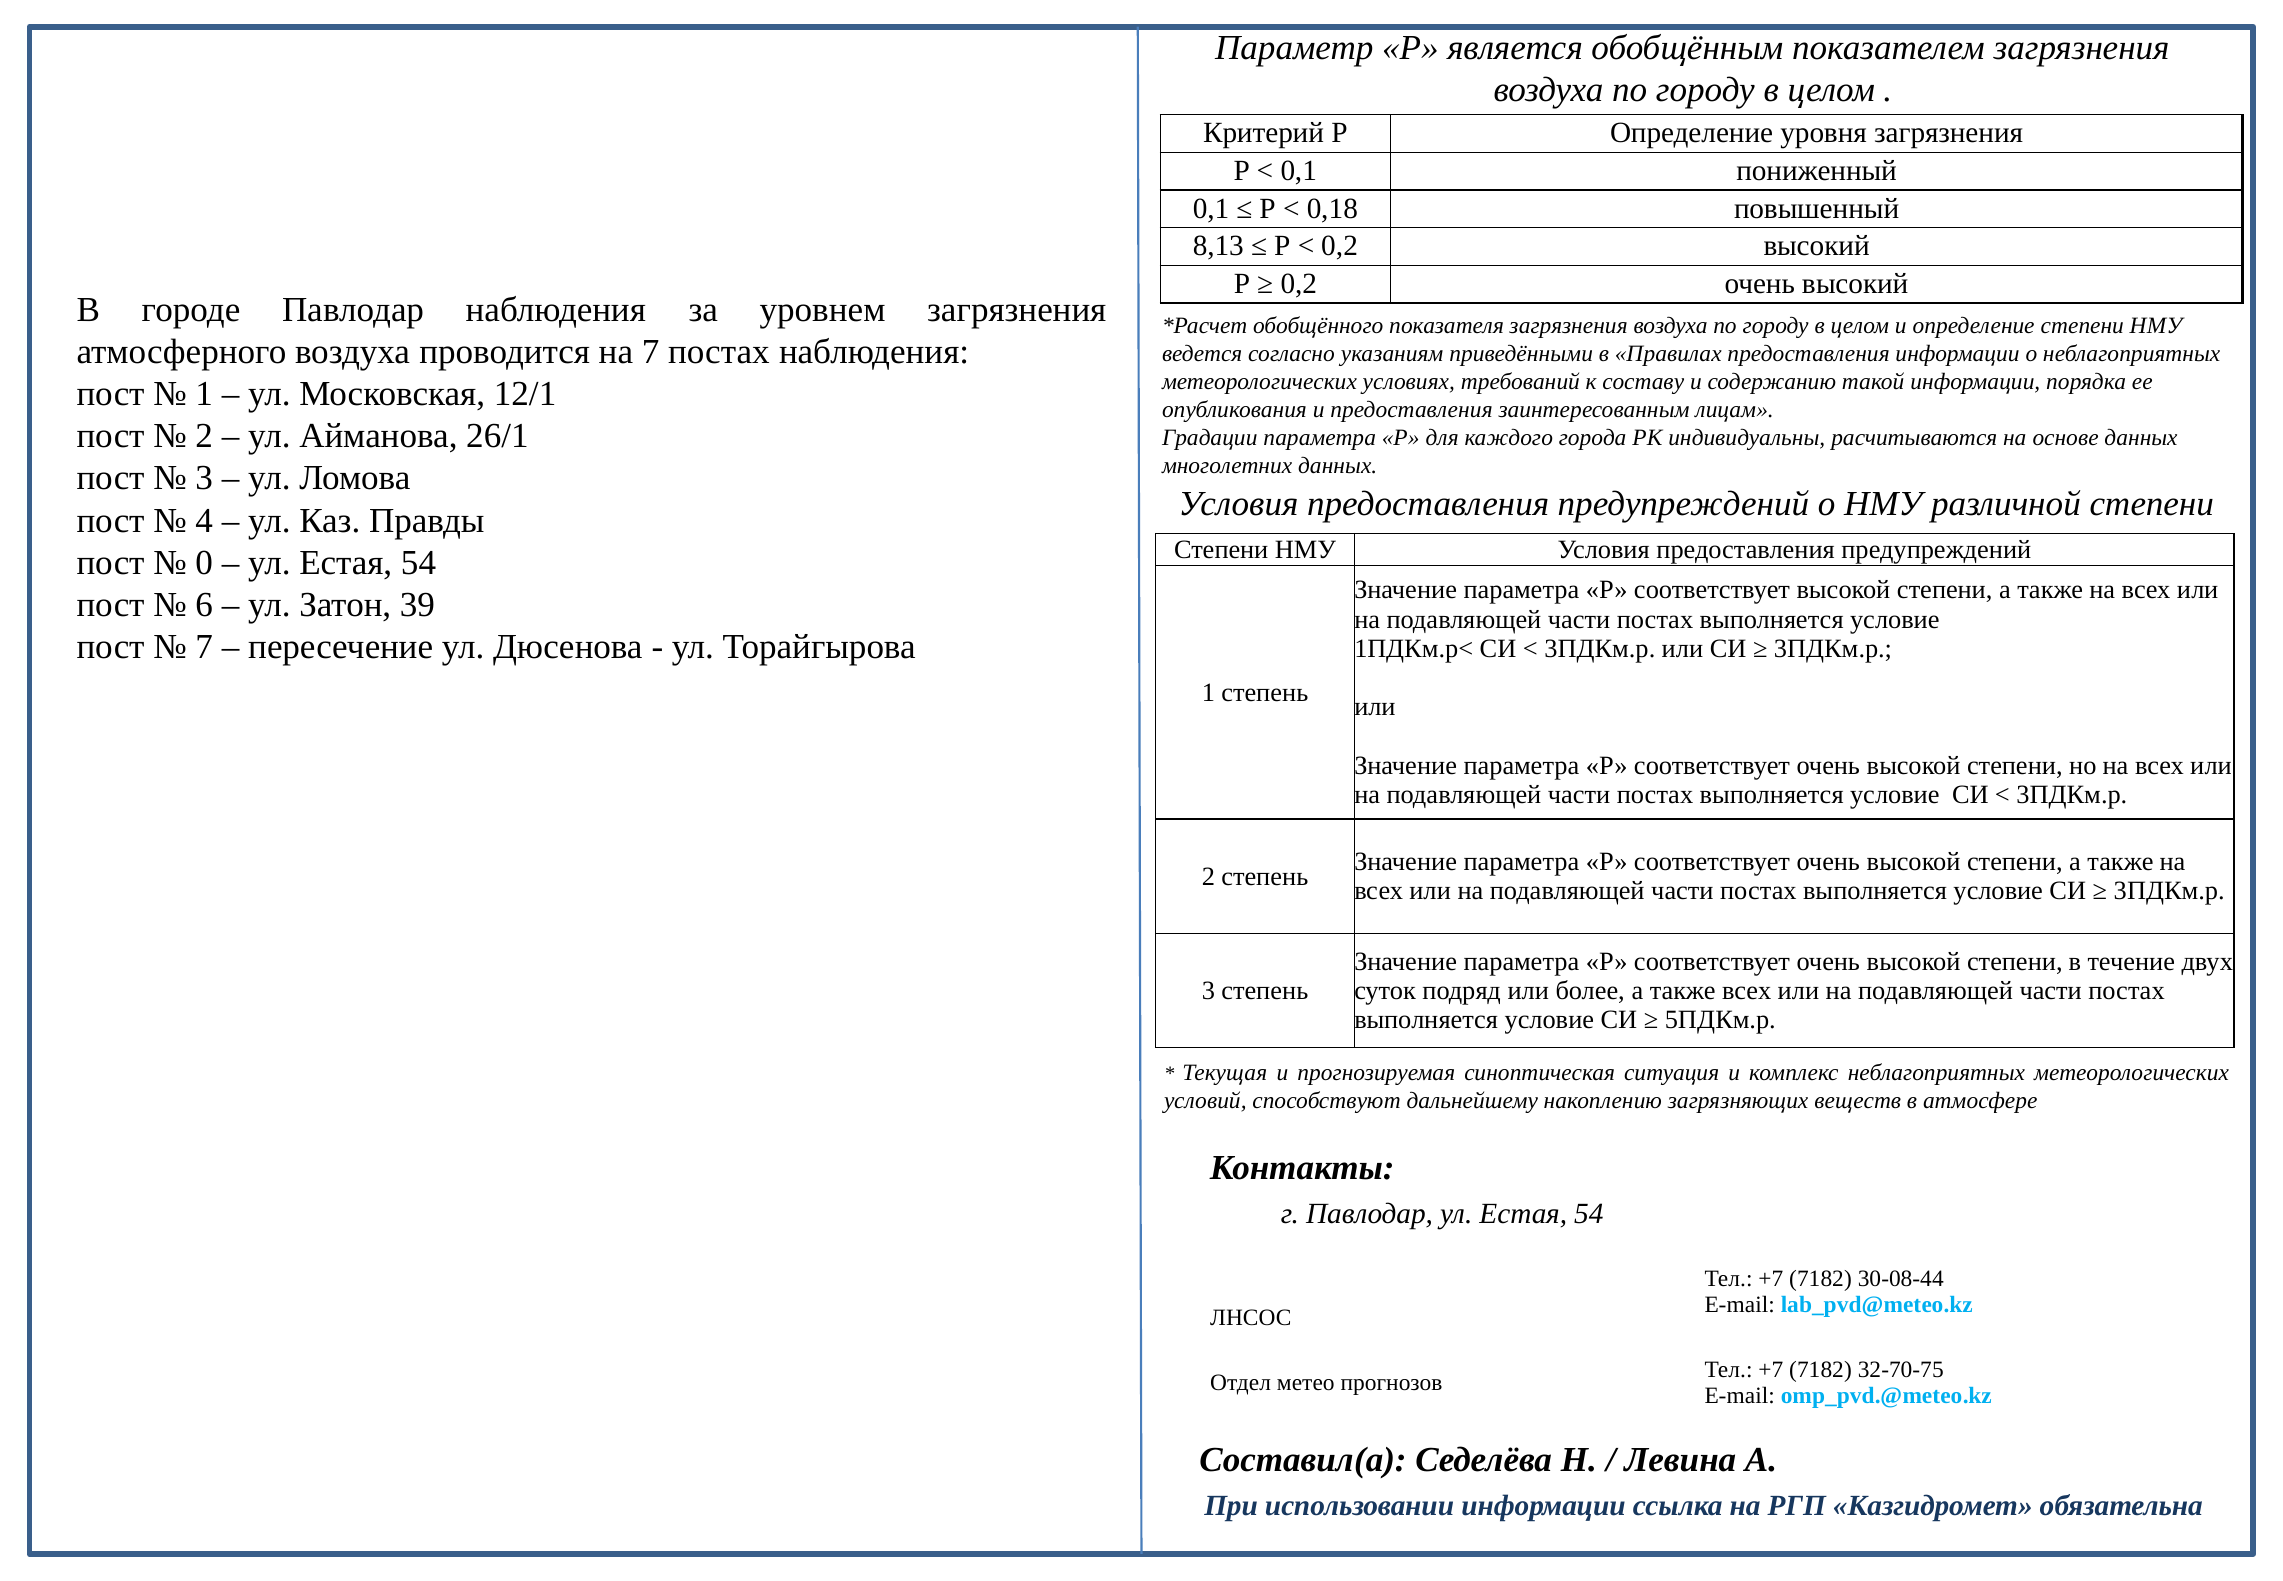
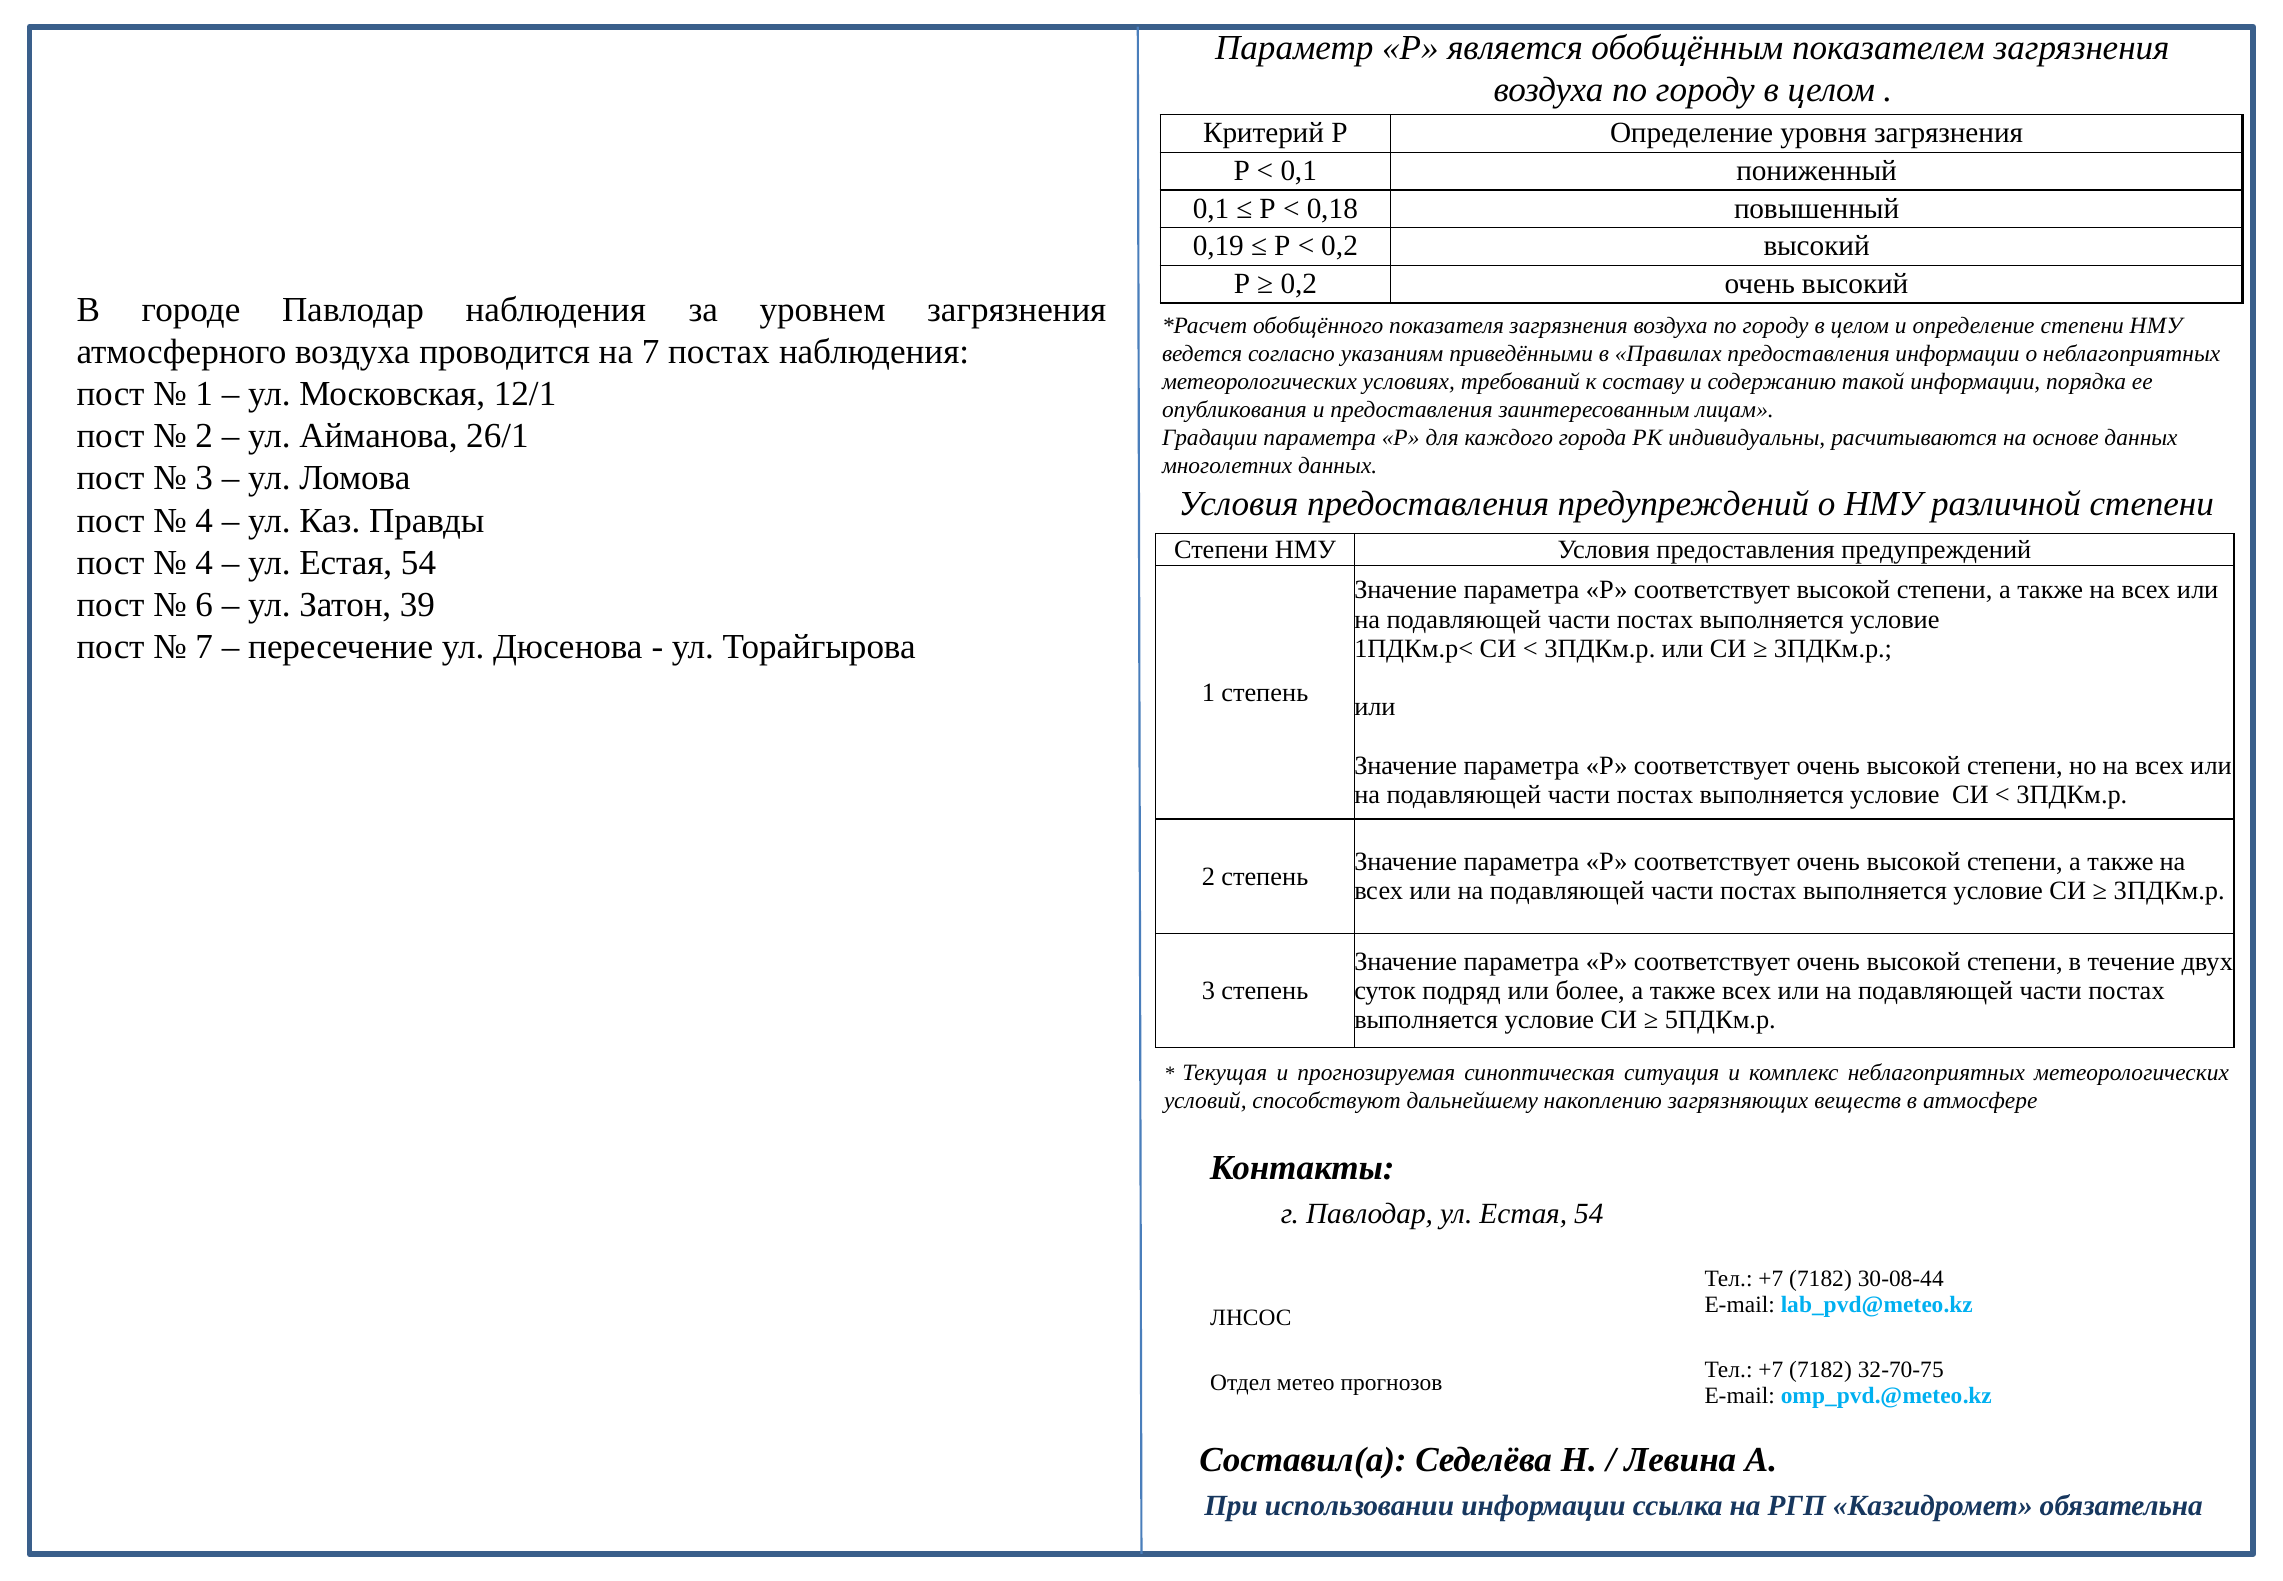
8,13: 8,13 -> 0,19 (1218, 246)
0: 0 -> 4 (204, 562)
